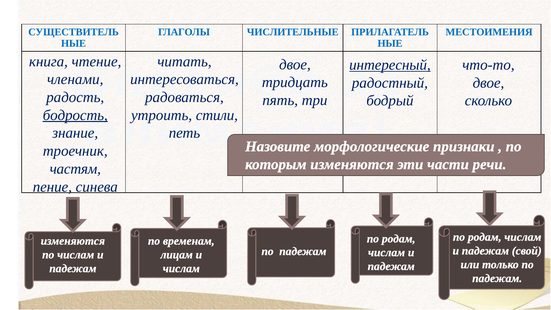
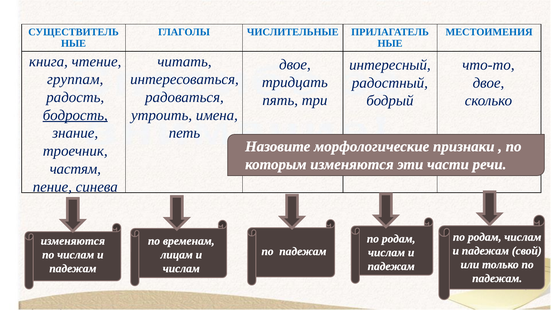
интересный underline: present -> none (390, 65)
членами: членами -> группам (75, 79)
стили: стили -> имена (217, 115)
